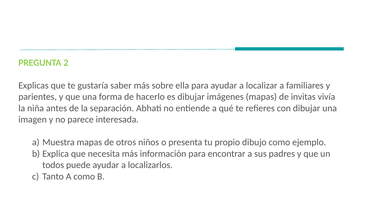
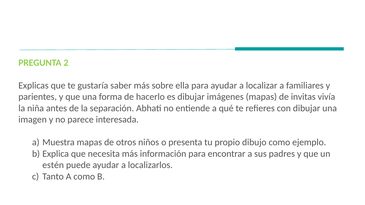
todos: todos -> estén (53, 165)
